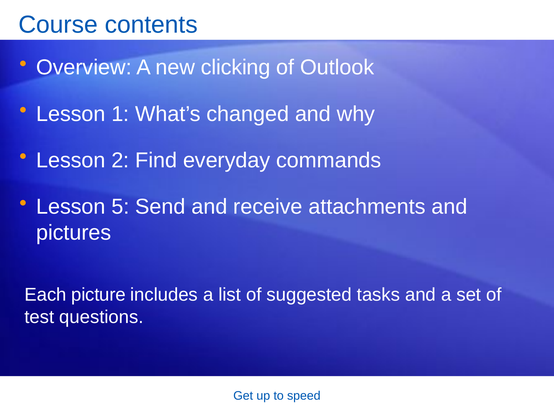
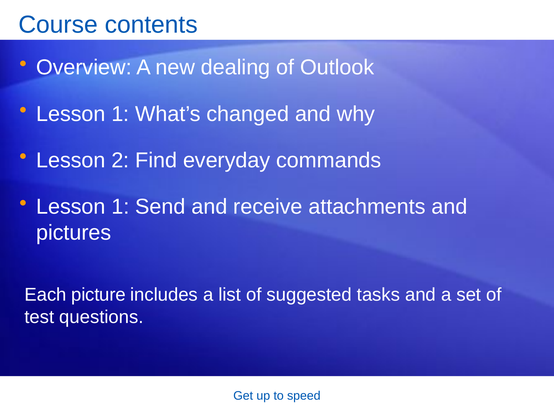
clicking: clicking -> dealing (236, 67)
5: 5 -> 1 (120, 206)
